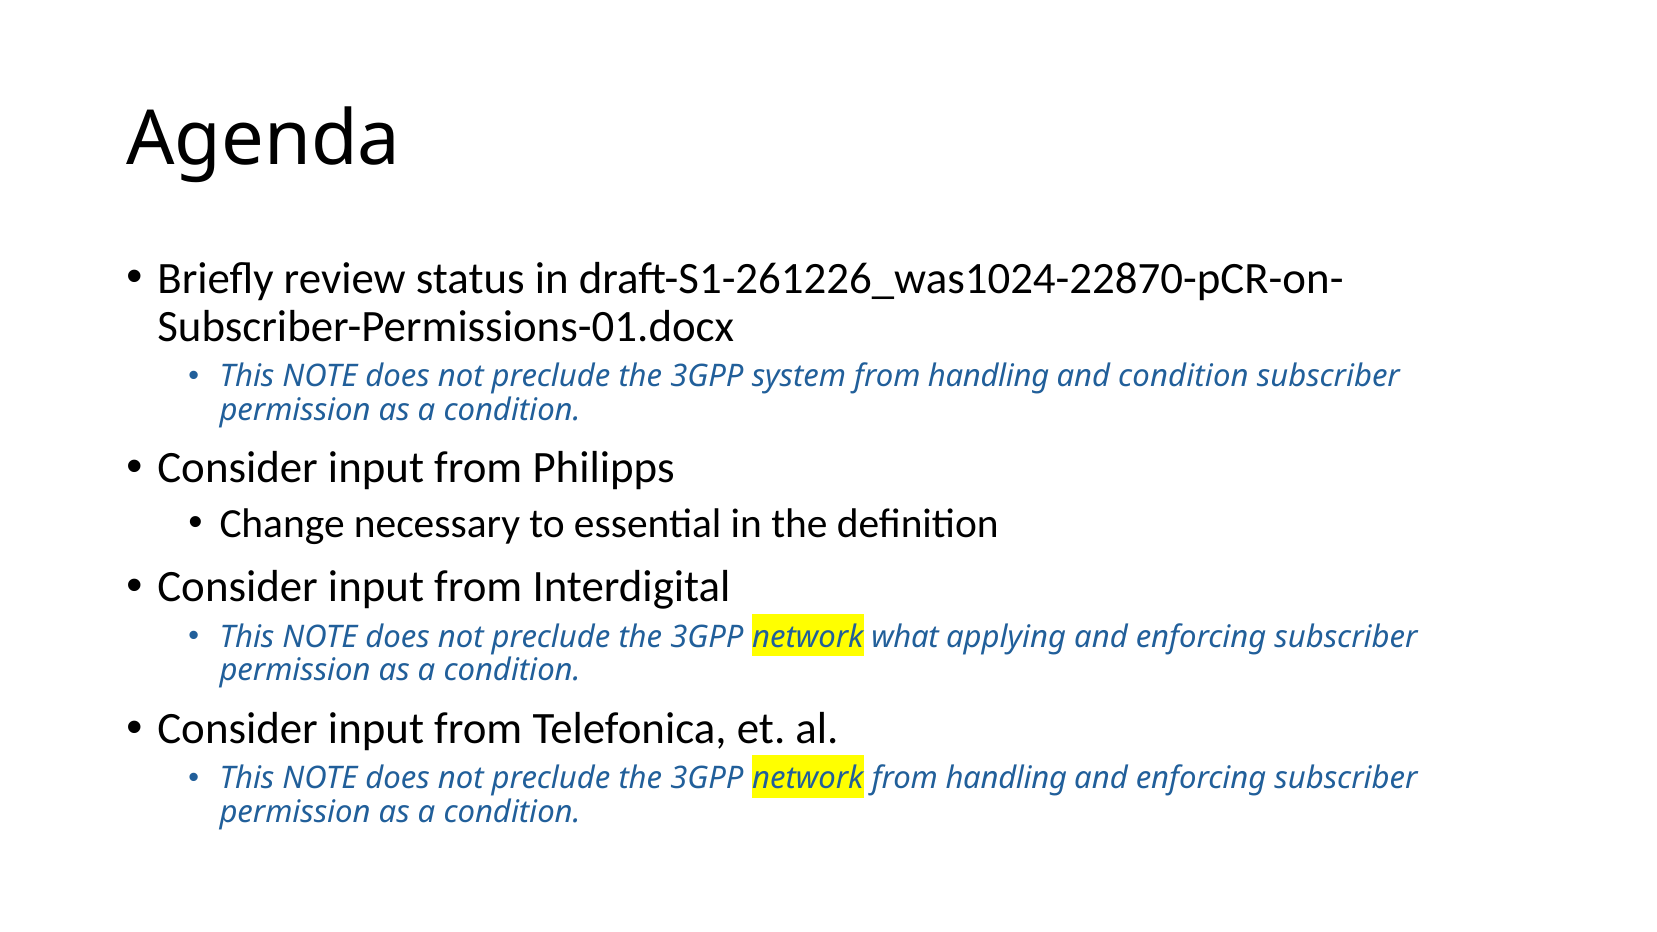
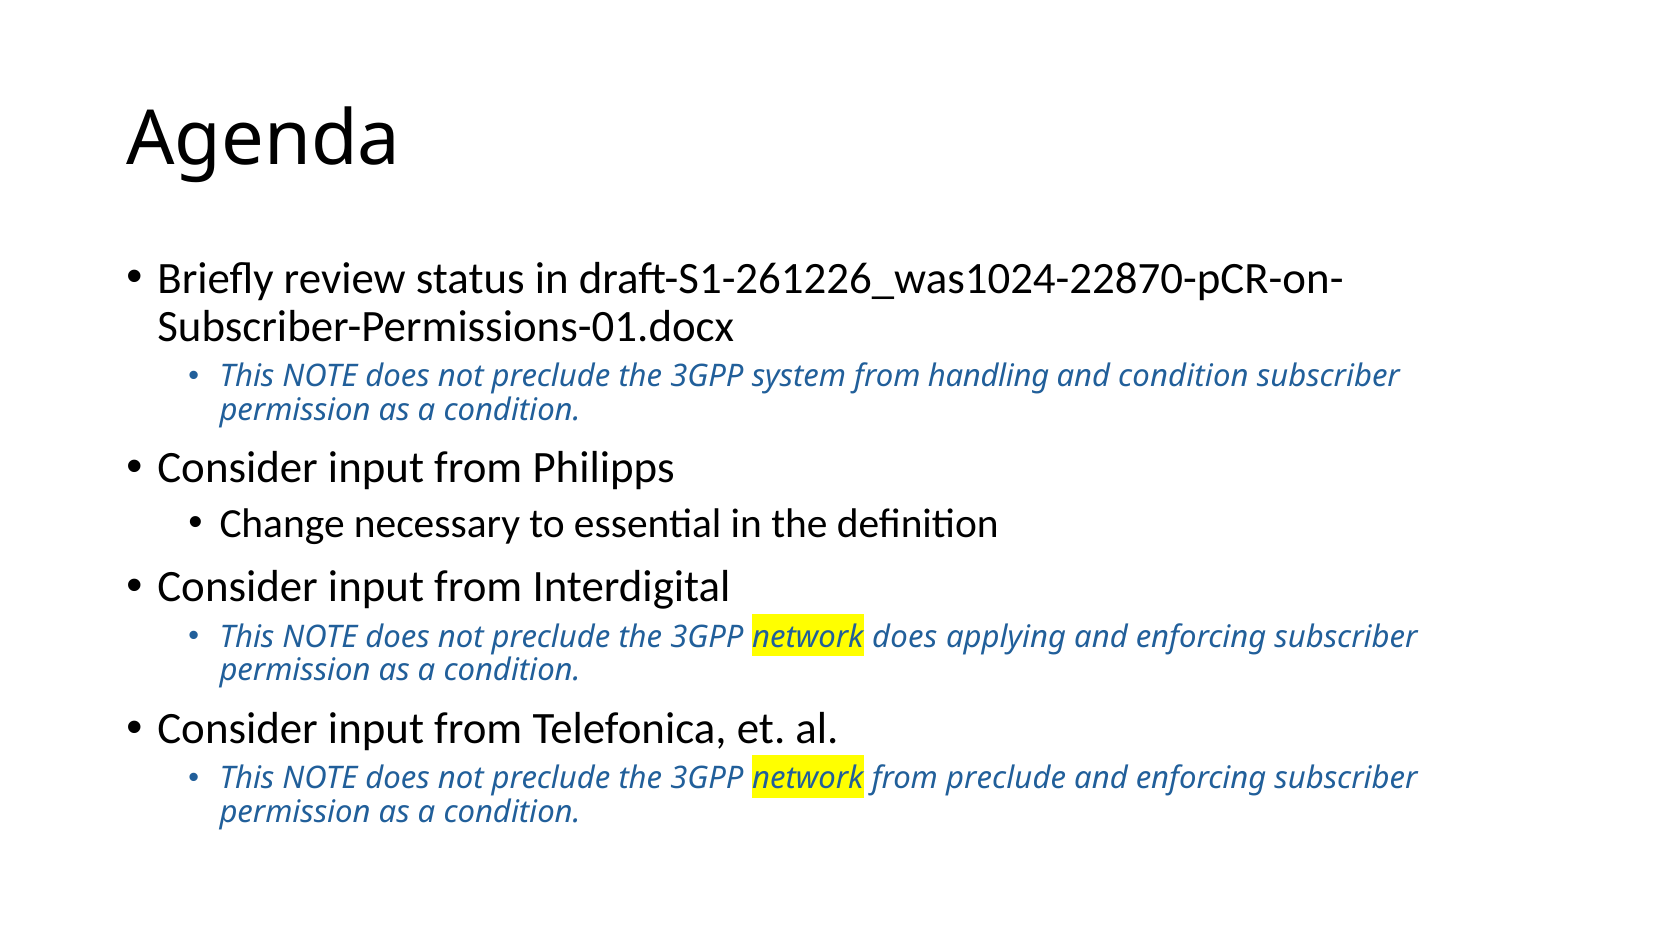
network what: what -> does (905, 637)
network from handling: handling -> preclude (1006, 778)
